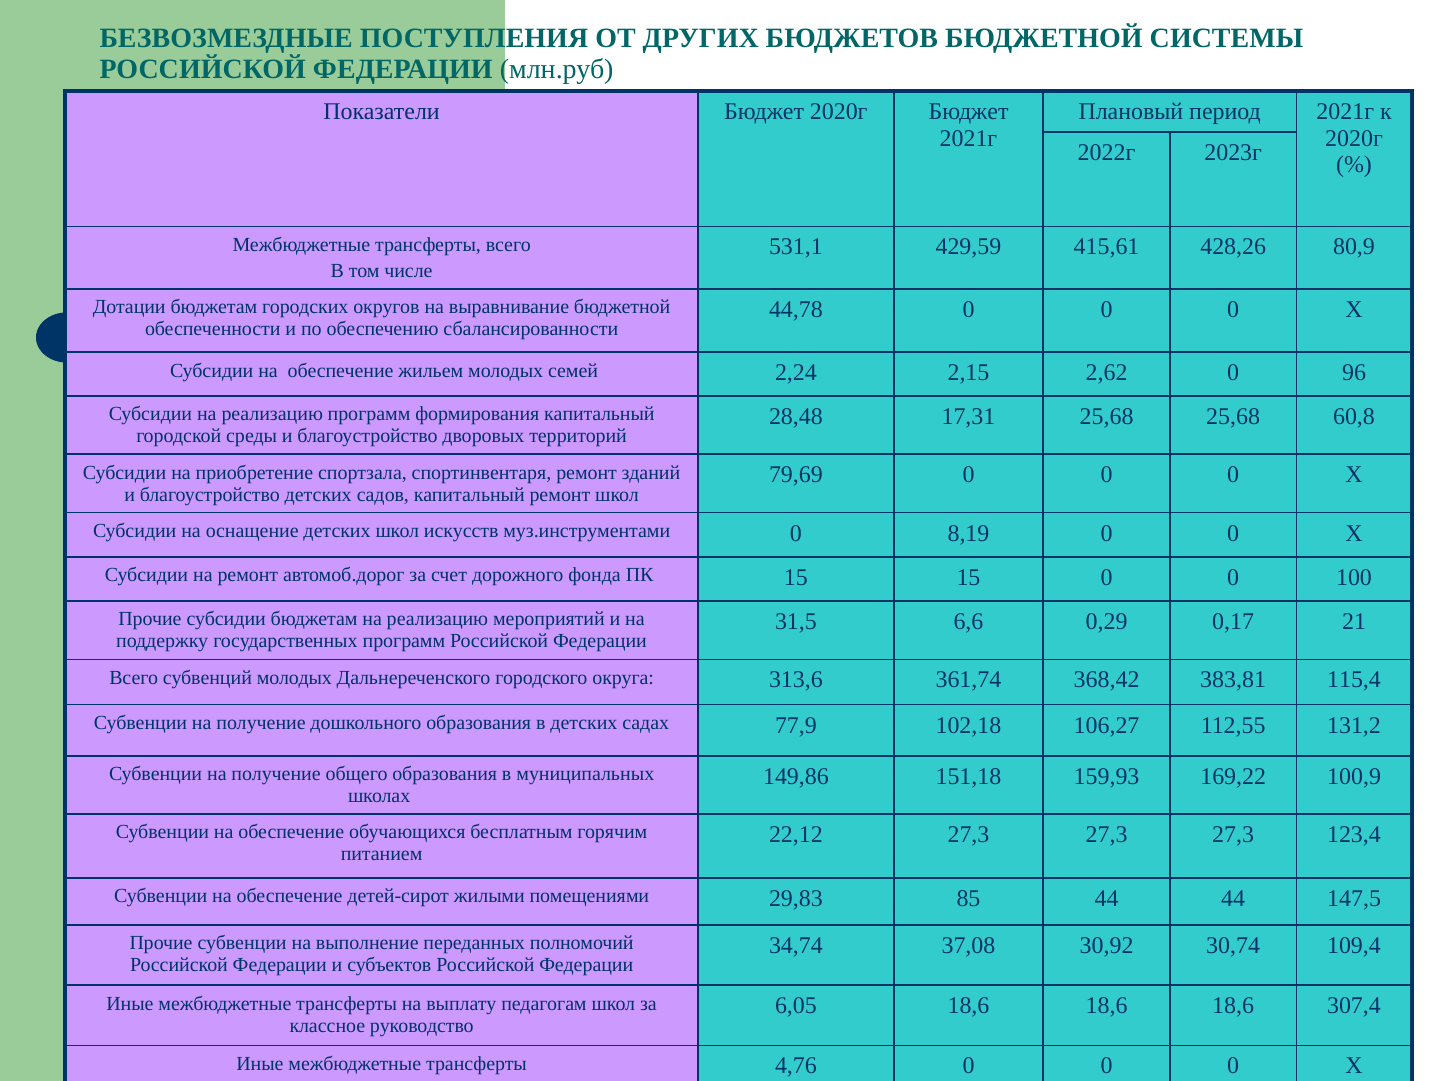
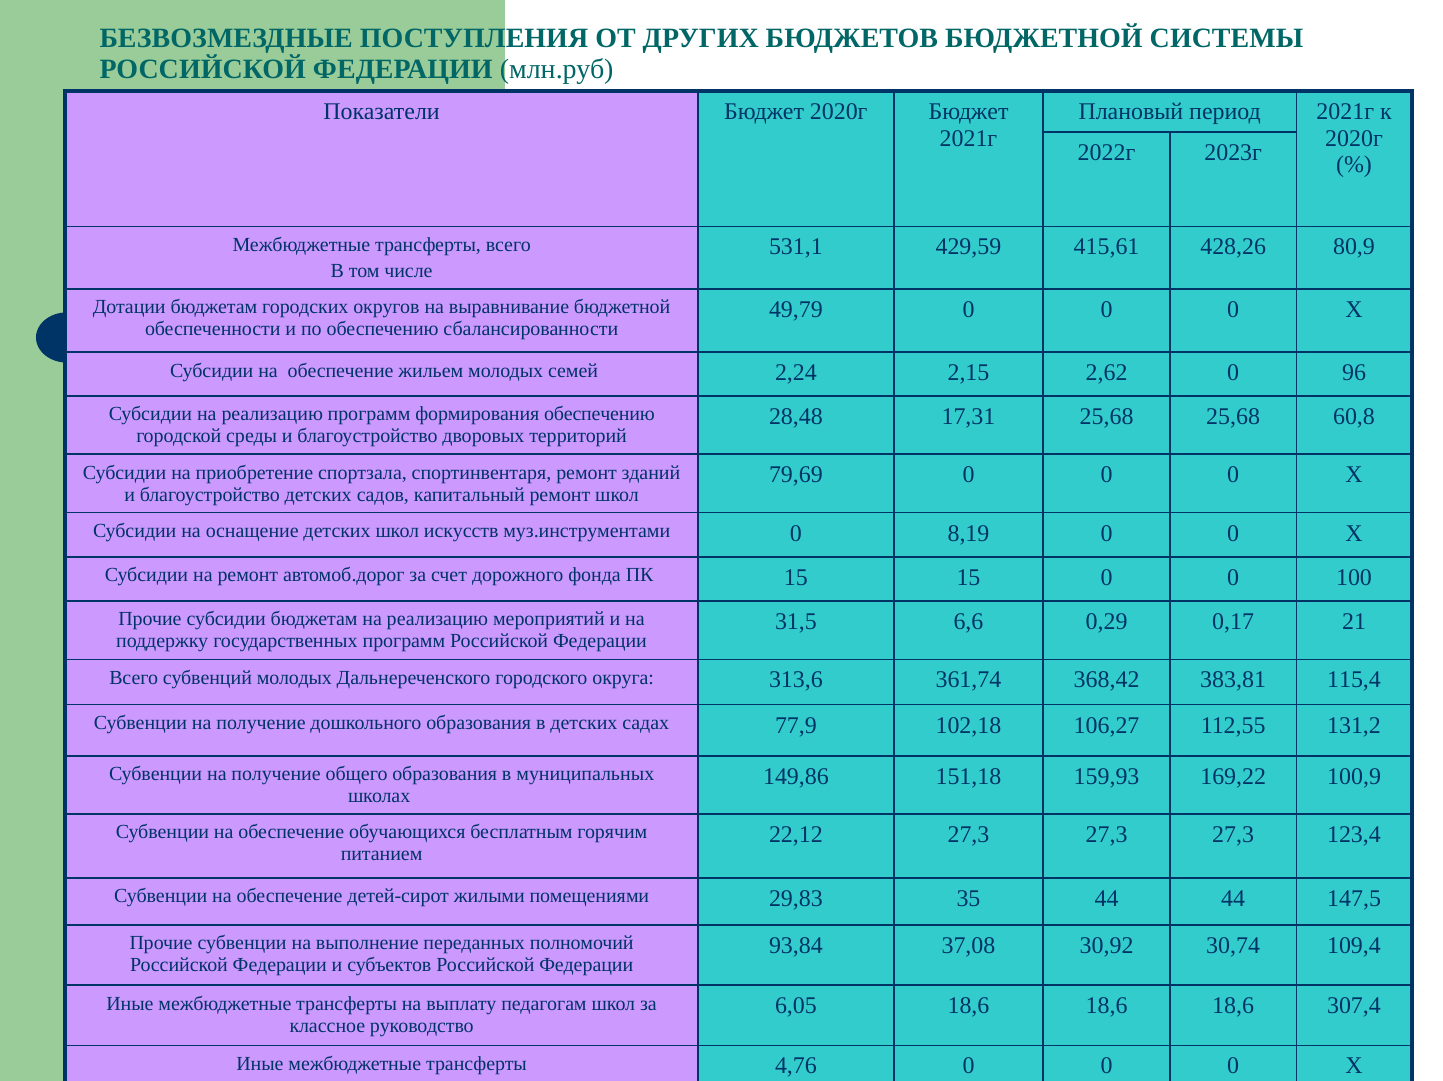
44,78: 44,78 -> 49,79 (796, 309)
формирования капитальный: капитальный -> обеспечению (599, 414)
85: 85 -> 35 (968, 898)
34,74: 34,74 -> 93,84 (796, 946)
